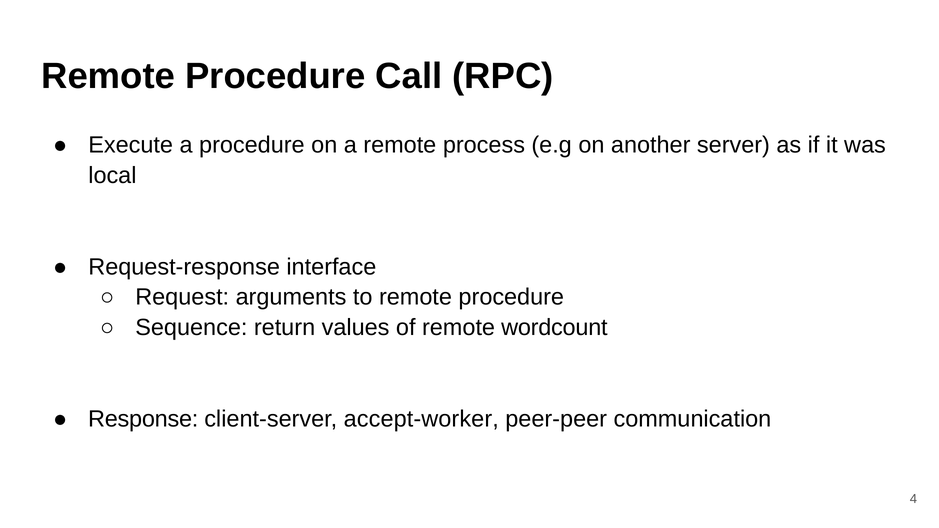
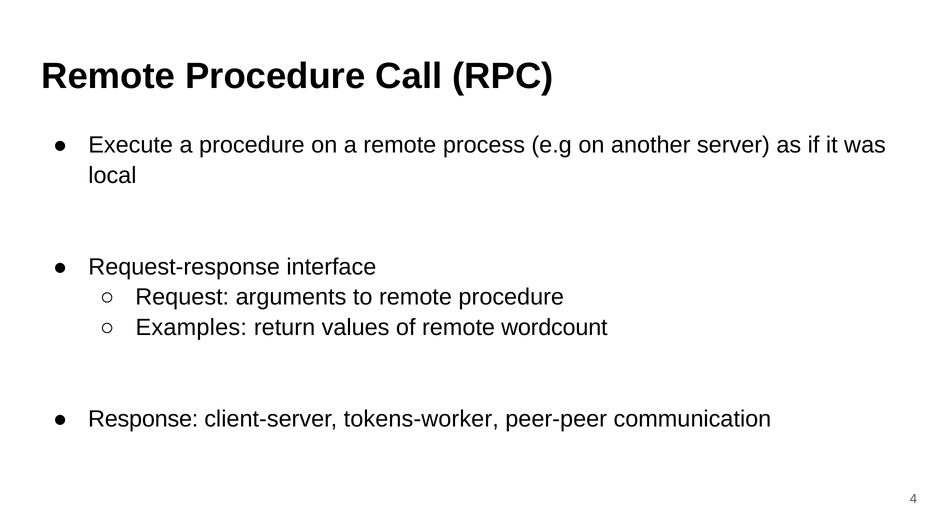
Sequence: Sequence -> Examples (191, 327)
accept-worker: accept-worker -> tokens-worker (421, 419)
